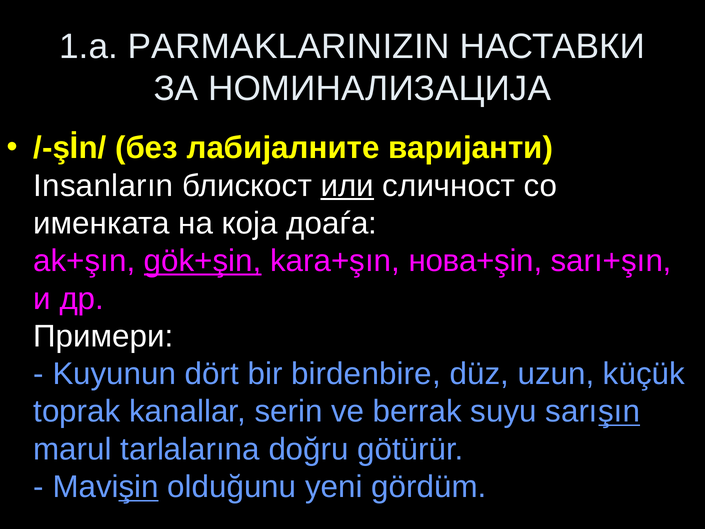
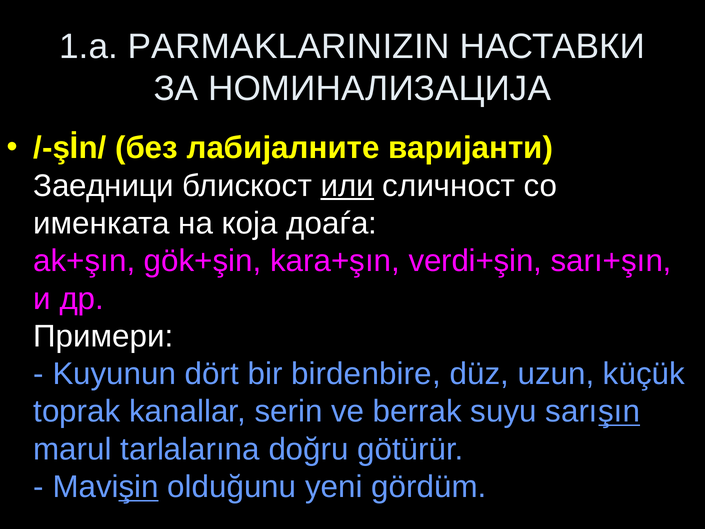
Insanların: Insanların -> Заедници (104, 186)
gök+şin underline: present -> none (203, 261)
нова+şin: нова+şin -> verdi+şin (475, 261)
